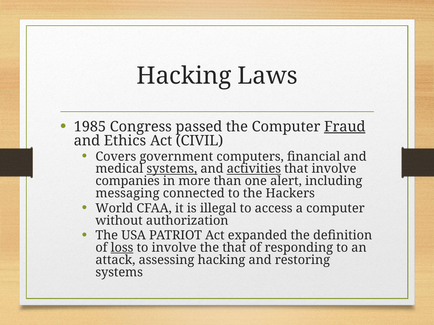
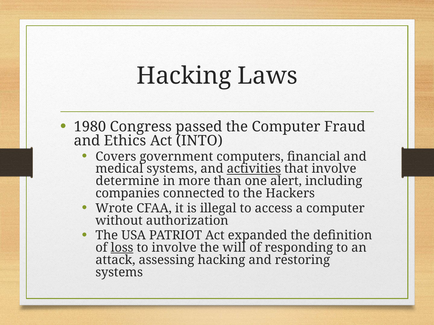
1985: 1985 -> 1980 (90, 127)
Fraud underline: present -> none (345, 127)
CIVIL: CIVIL -> INTO (199, 141)
systems underline: present -> none (172, 169)
companies: companies -> determine (127, 181)
messaging: messaging -> companies (128, 194)
World: World -> Wrote (114, 209)
the that: that -> will (234, 248)
